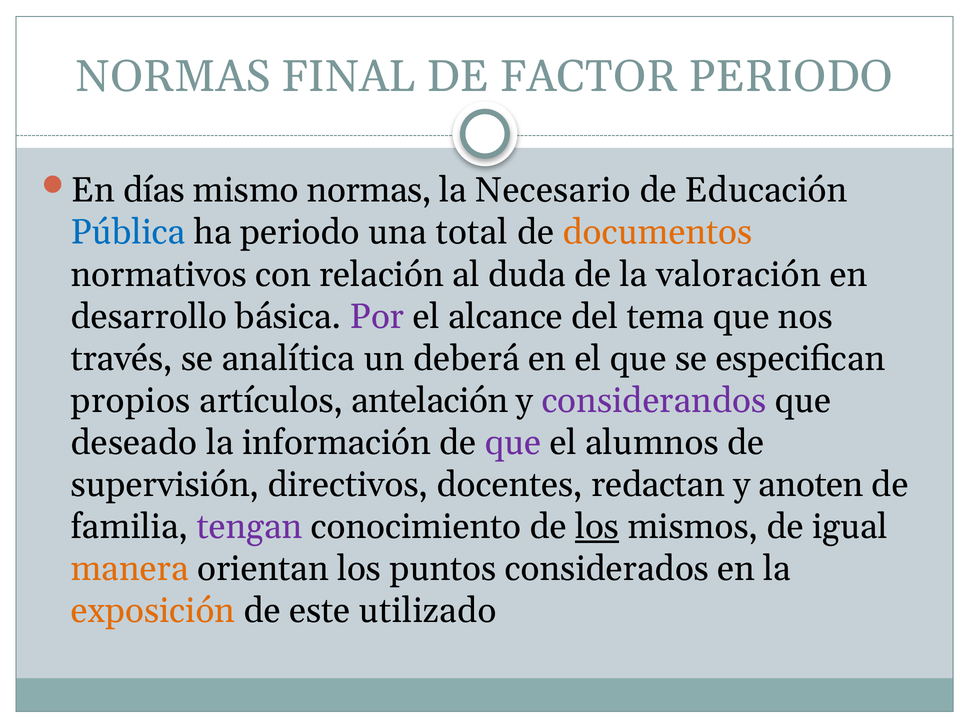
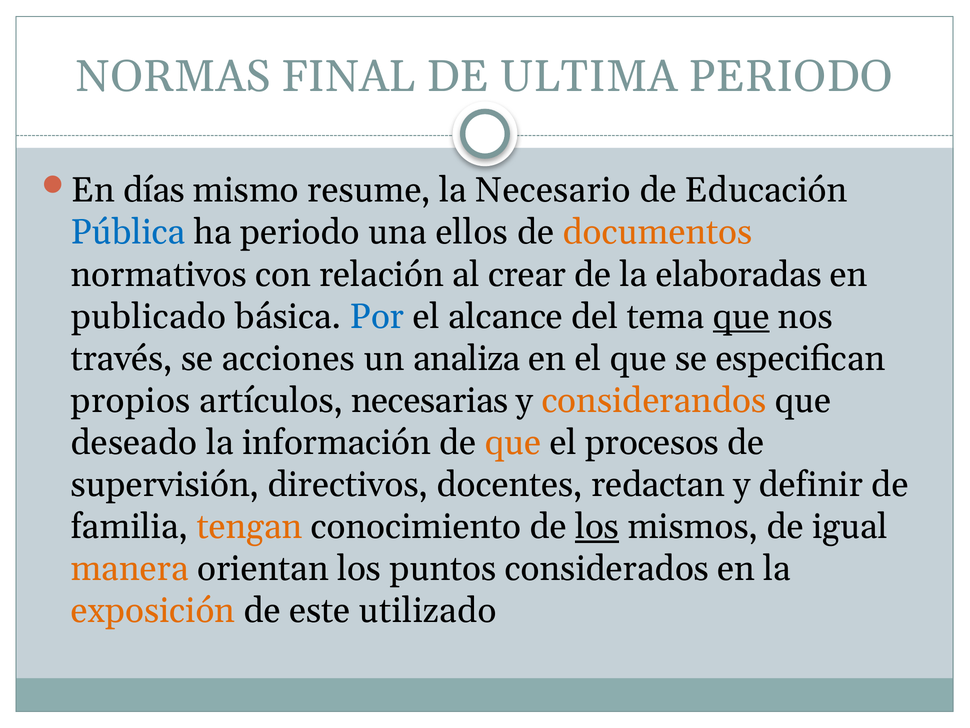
FACTOR: FACTOR -> ULTIMA (589, 76)
mismo normas: normas -> resume (369, 190)
total: total -> ellos (472, 232)
duda: duda -> crear (527, 274)
valoración: valoración -> elaboradas (739, 274)
desarrollo: desarrollo -> publicado (149, 316)
Por colour: purple -> blue (377, 316)
que underline: none -> present (741, 316)
analítica: analítica -> acciones (288, 358)
deberá: deberá -> analiza (467, 358)
antelación: antelación -> necesarias (430, 400)
considerandos colour: purple -> orange (654, 400)
que colour: purple -> orange (513, 442)
alumnos: alumnos -> procesos (652, 442)
anoten: anoten -> definir (811, 484)
tengan colour: purple -> orange (250, 526)
